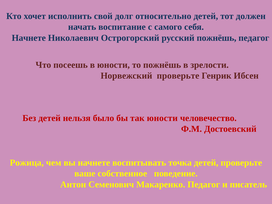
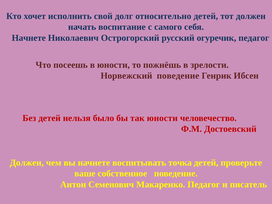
русский пожнёшь: пожнёшь -> огуречик (216, 38)
Норвежский проверьте: проверьте -> поведение (178, 76)
Рожица: Рожица -> Должен (27, 163)
